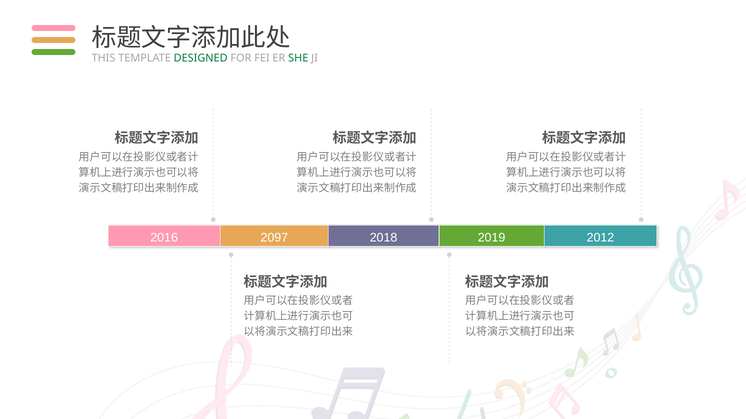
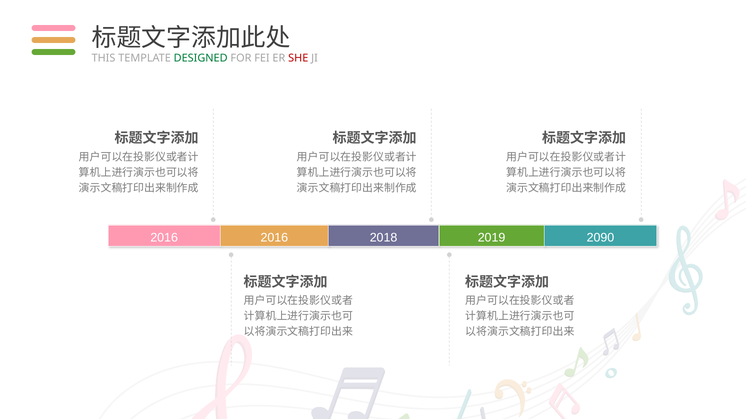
SHE colour: green -> red (298, 58)
2016 2097: 2097 -> 2016 (274, 238)
2012: 2012 -> 2090 (600, 238)
